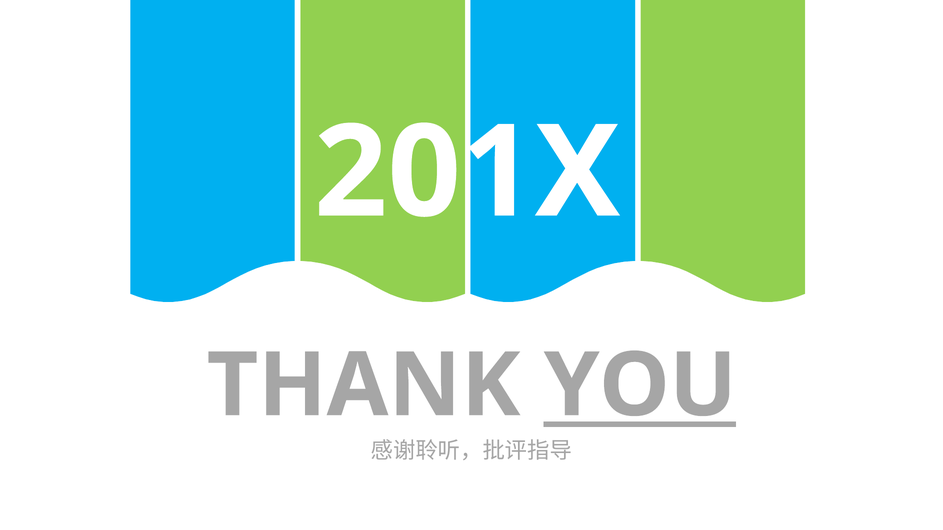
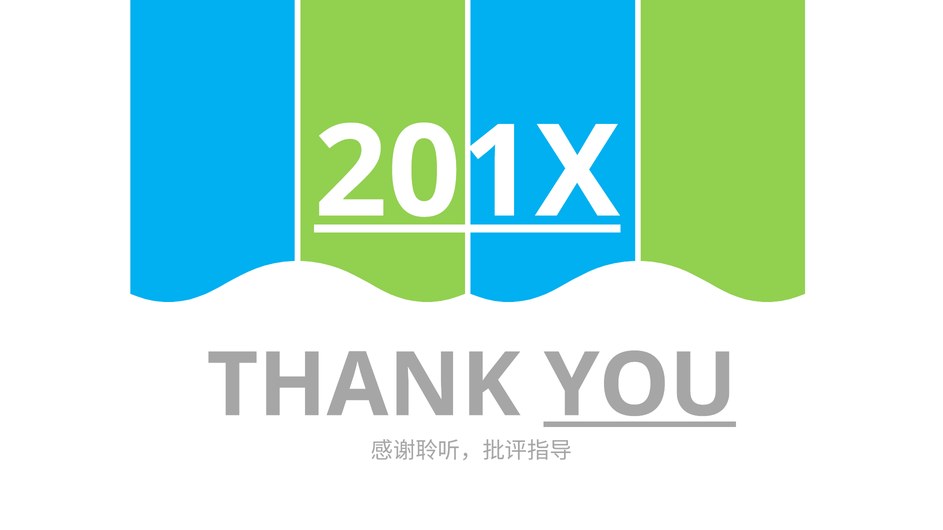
201X underline: none -> present (467, 173)
